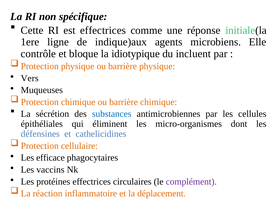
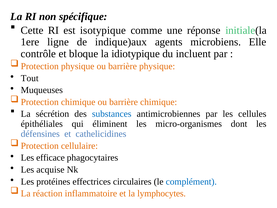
est effectrices: effectrices -> isotypique (103, 30)
Vers: Vers -> Tout (30, 78)
vaccins: vaccins -> acquise (50, 169)
complément colour: purple -> blue (191, 181)
déplacement: déplacement -> lymphocytes (162, 193)
